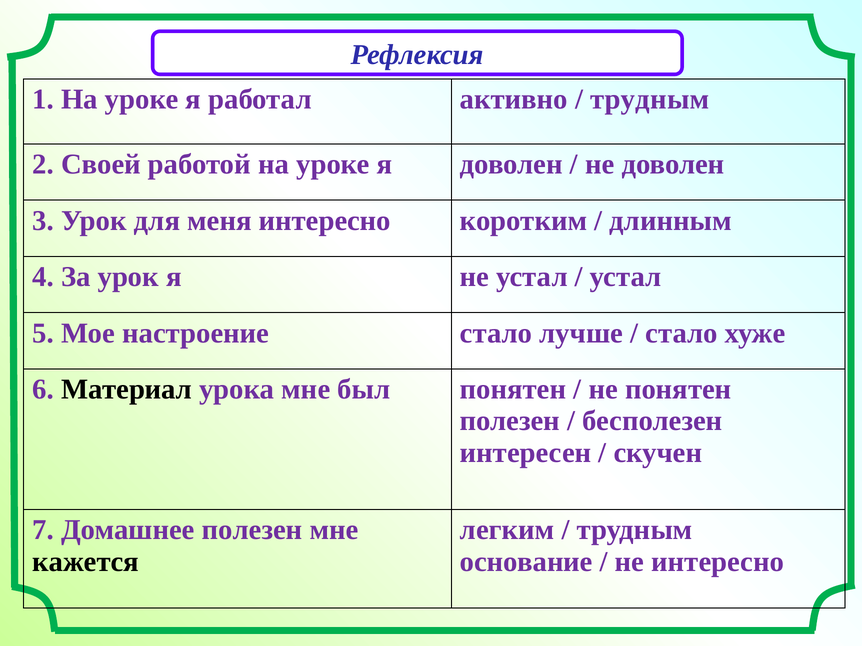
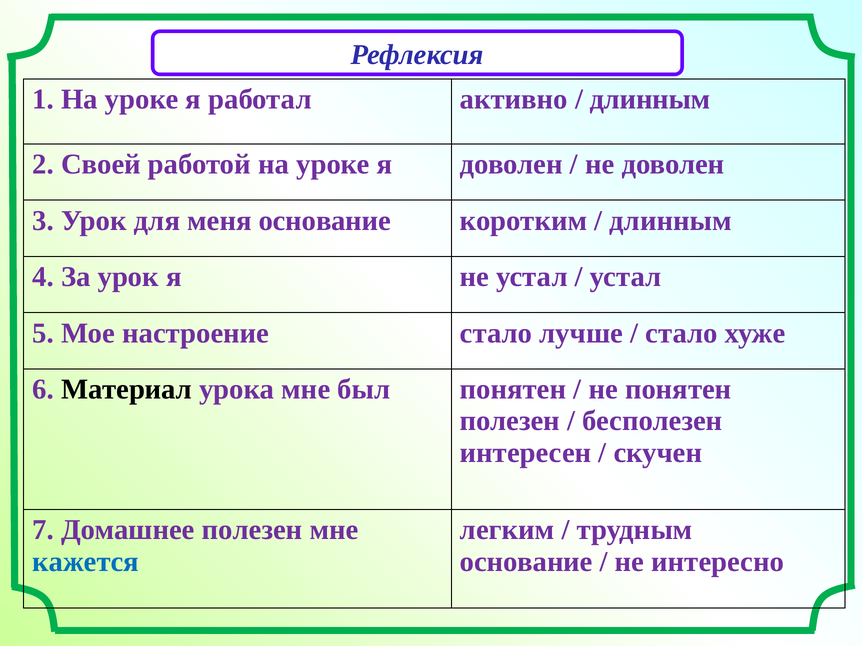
трудным: трудным -> длинным (650, 99)
меня интересно: интересно -> основание (325, 221)
кажется colour: black -> blue (86, 562)
